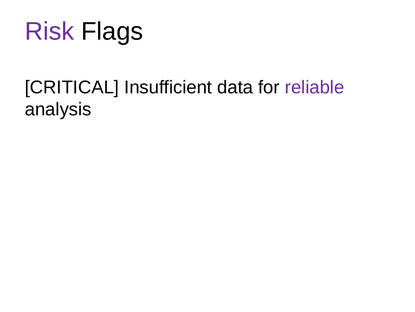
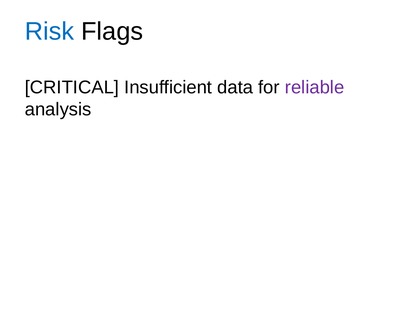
Risk colour: purple -> blue (49, 31)
